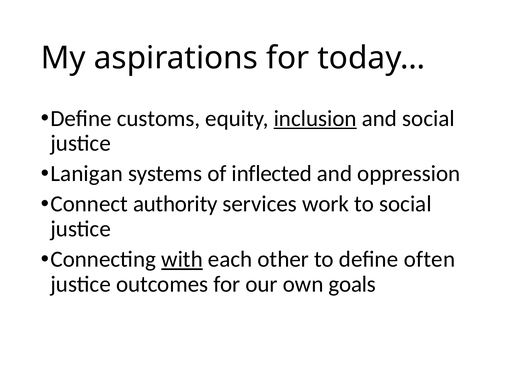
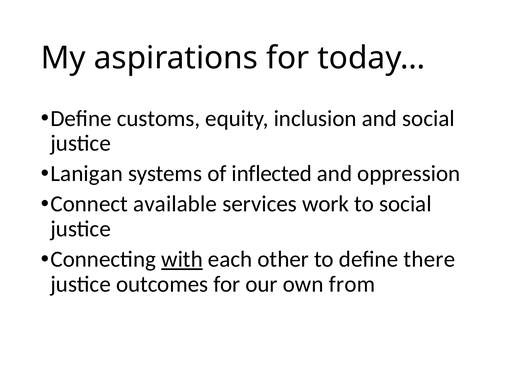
inclusion underline: present -> none (315, 118)
authority: authority -> available (175, 204)
often: often -> there (429, 259)
goals: goals -> from (352, 284)
